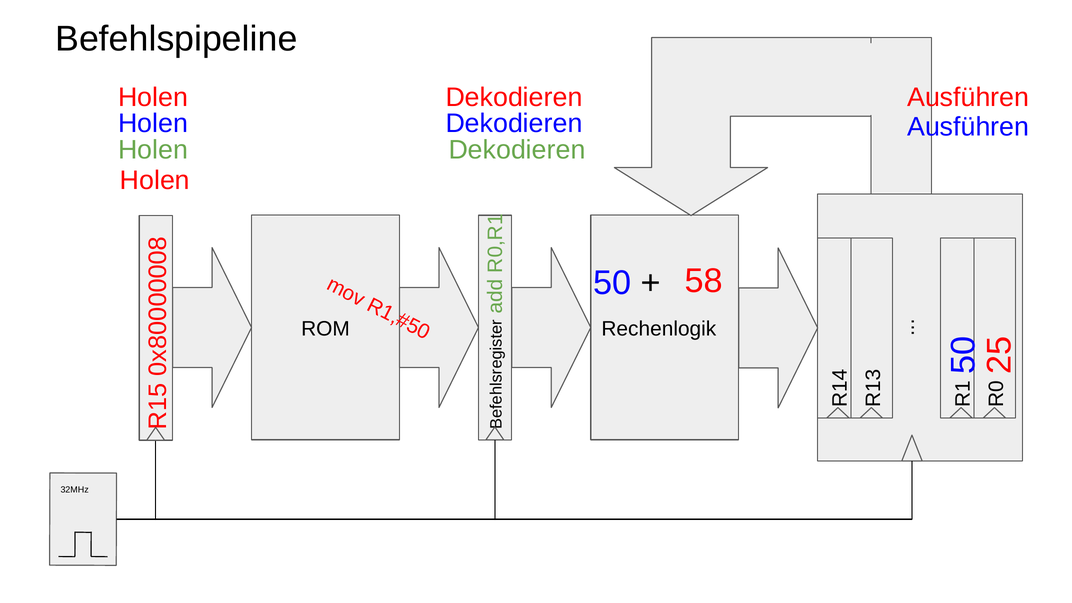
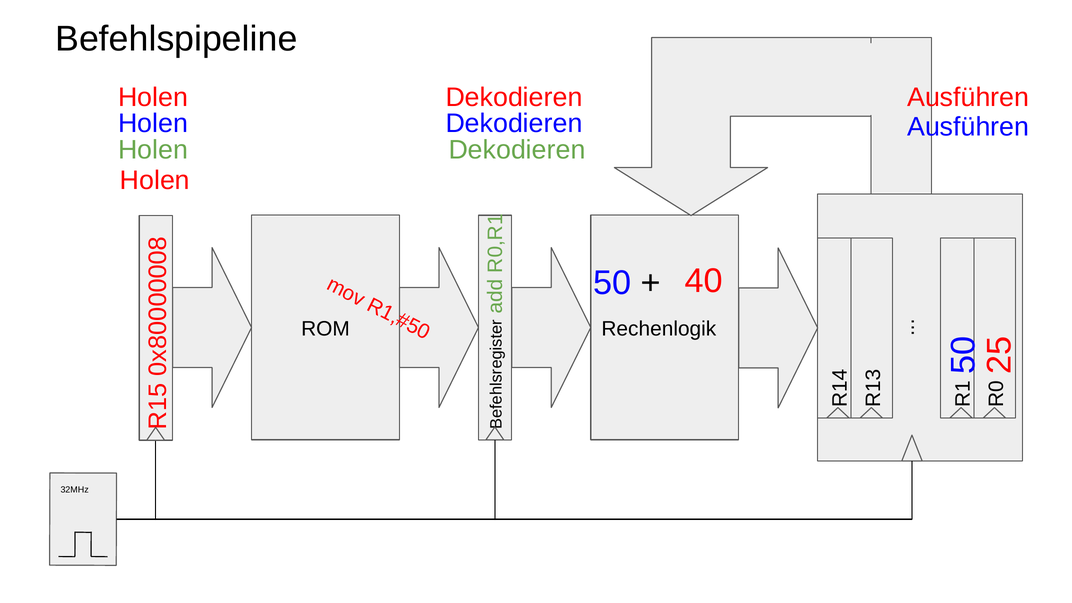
58: 58 -> 40 (704, 281)
